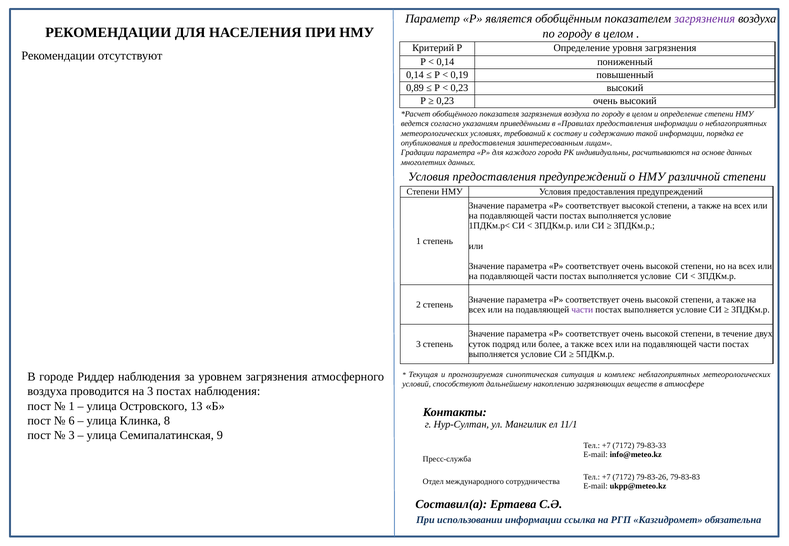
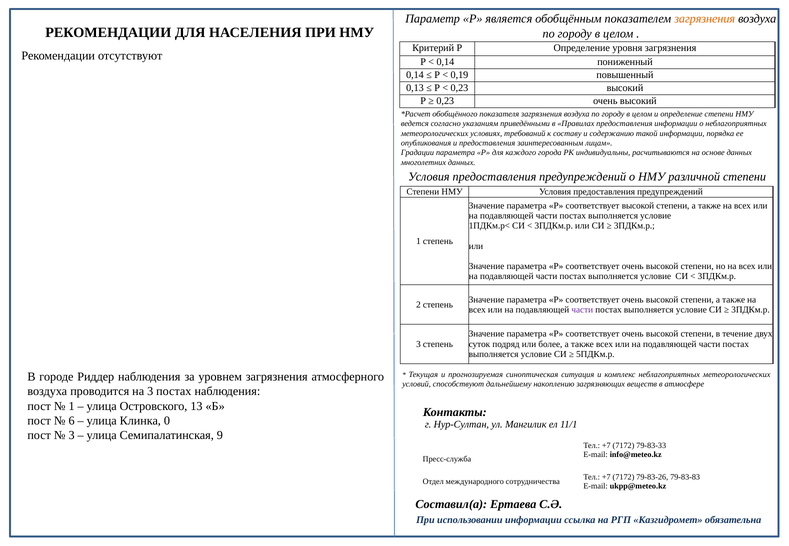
загрязнения colour: purple -> orange (705, 19)
0,89: 0,89 -> 0,13 (415, 88)
8: 8 -> 0 (167, 421)
